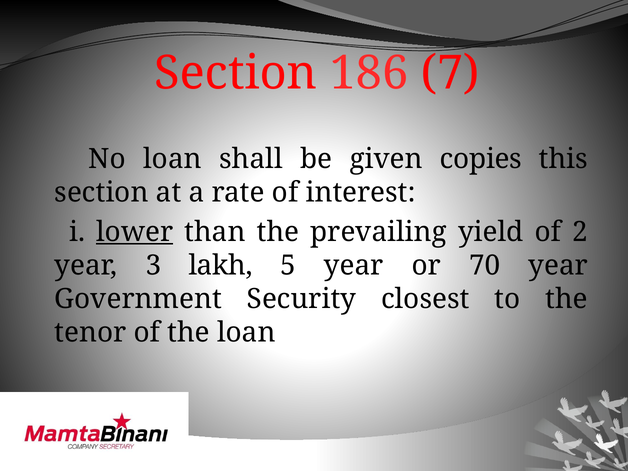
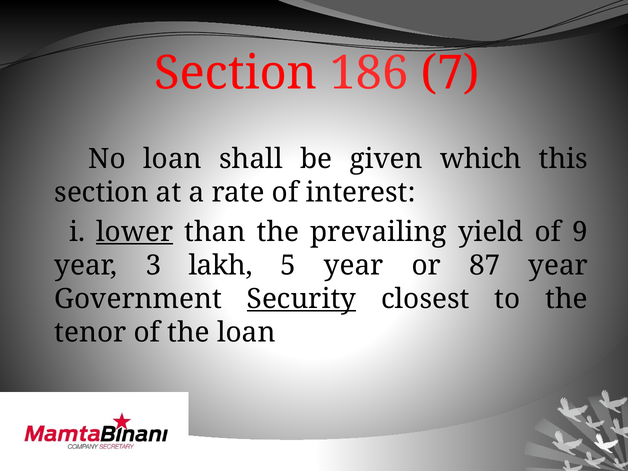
copies: copies -> which (481, 159)
2: 2 -> 9 (580, 232)
70: 70 -> 87 (485, 265)
Security underline: none -> present (301, 299)
